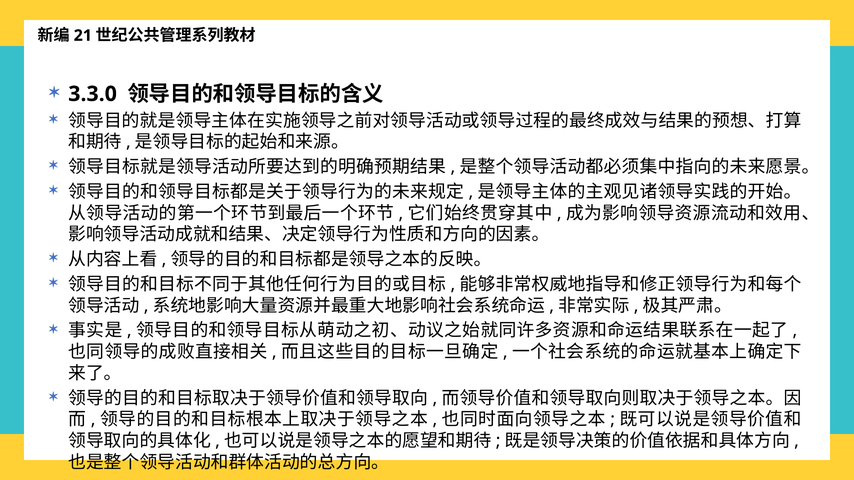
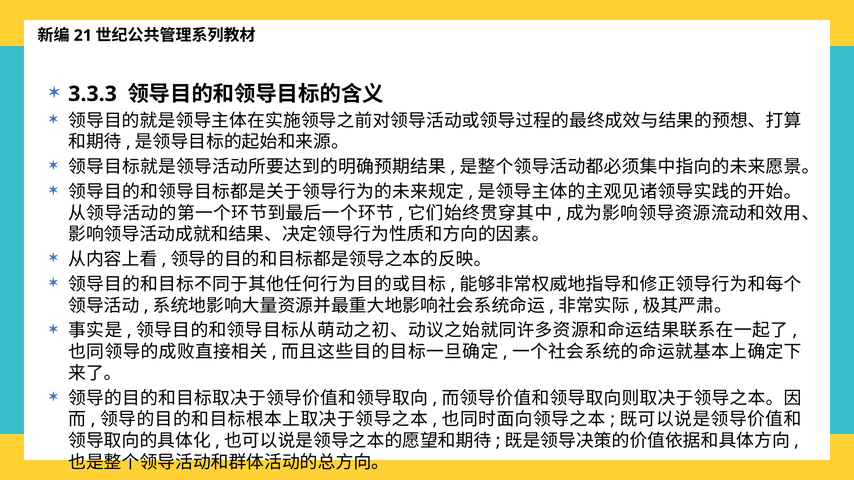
3.3.0: 3.3.0 -> 3.3.3 (93, 94)
